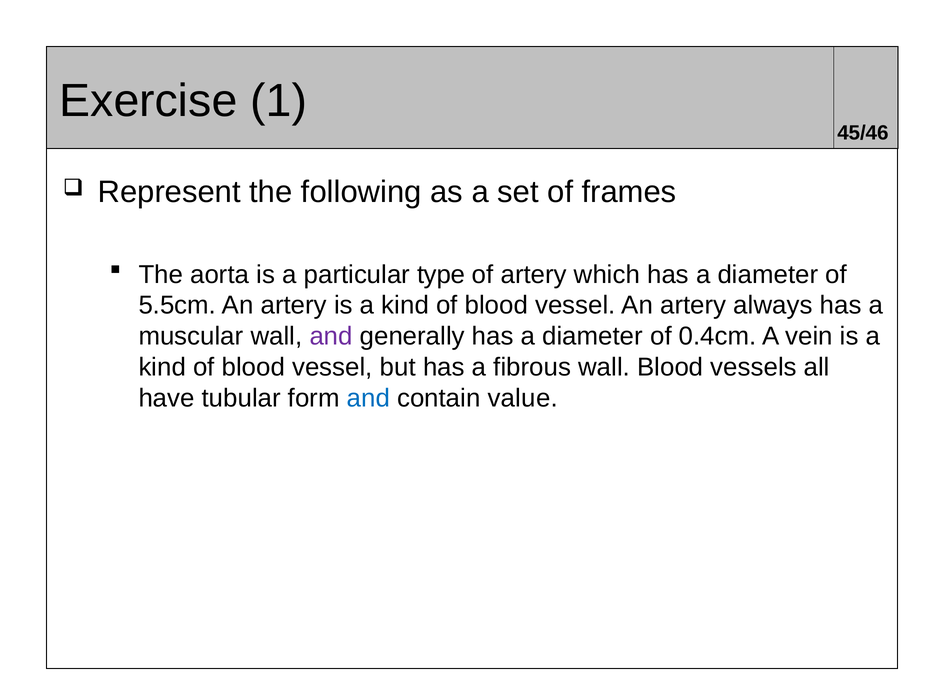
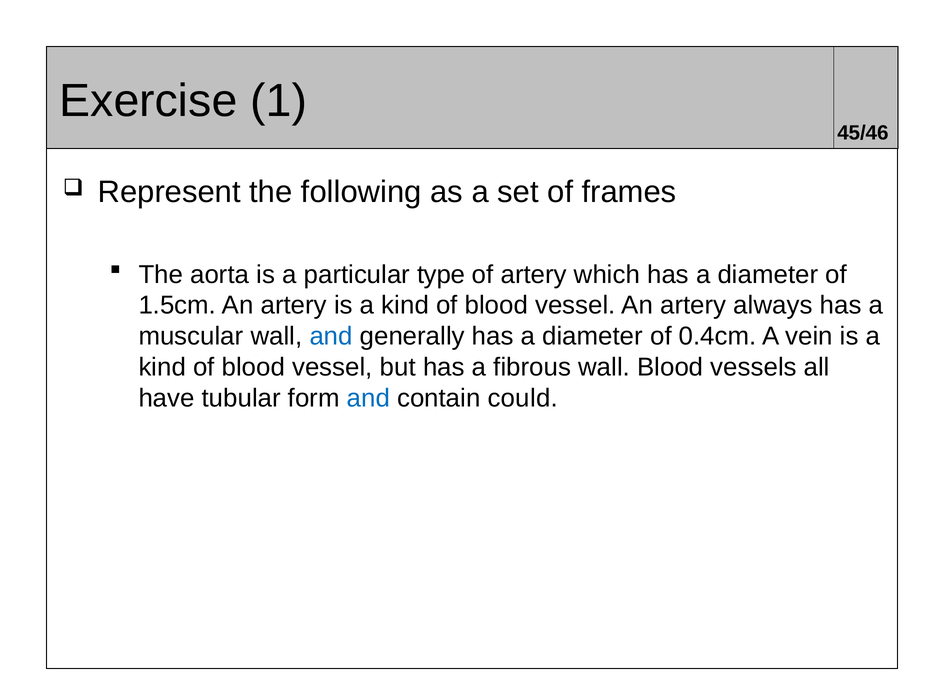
5.5cm: 5.5cm -> 1.5cm (177, 306)
and colour: purple -> blue (331, 337)
value: value -> could (523, 399)
